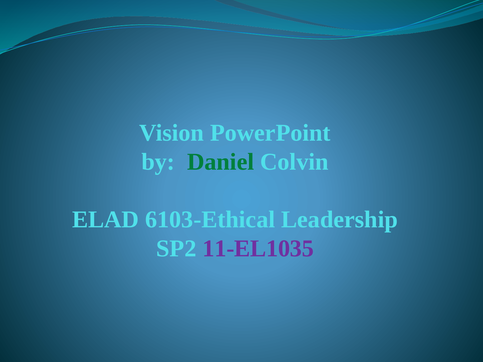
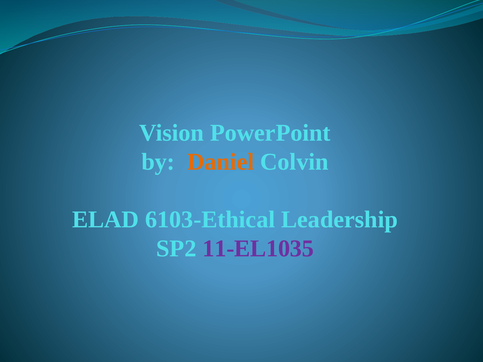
Daniel colour: green -> orange (221, 162)
